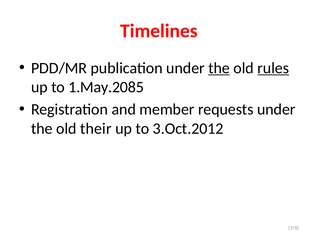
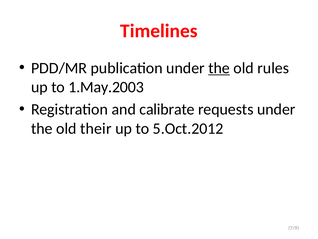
rules underline: present -> none (273, 68)
1.May.2085: 1.May.2085 -> 1.May.2003 (106, 87)
member: member -> calibrate (167, 109)
3.Oct.2012: 3.Oct.2012 -> 5.Oct.2012 (188, 128)
